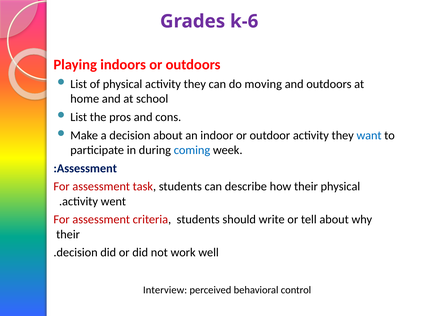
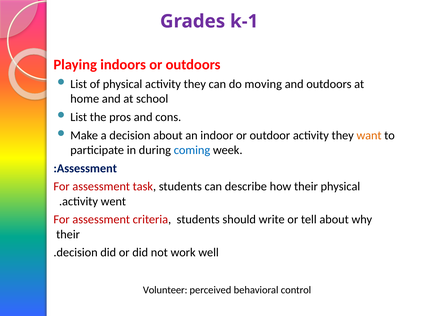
k-6: k-6 -> k-1 (244, 21)
want colour: blue -> orange (369, 135)
Interview: Interview -> Volunteer (165, 290)
